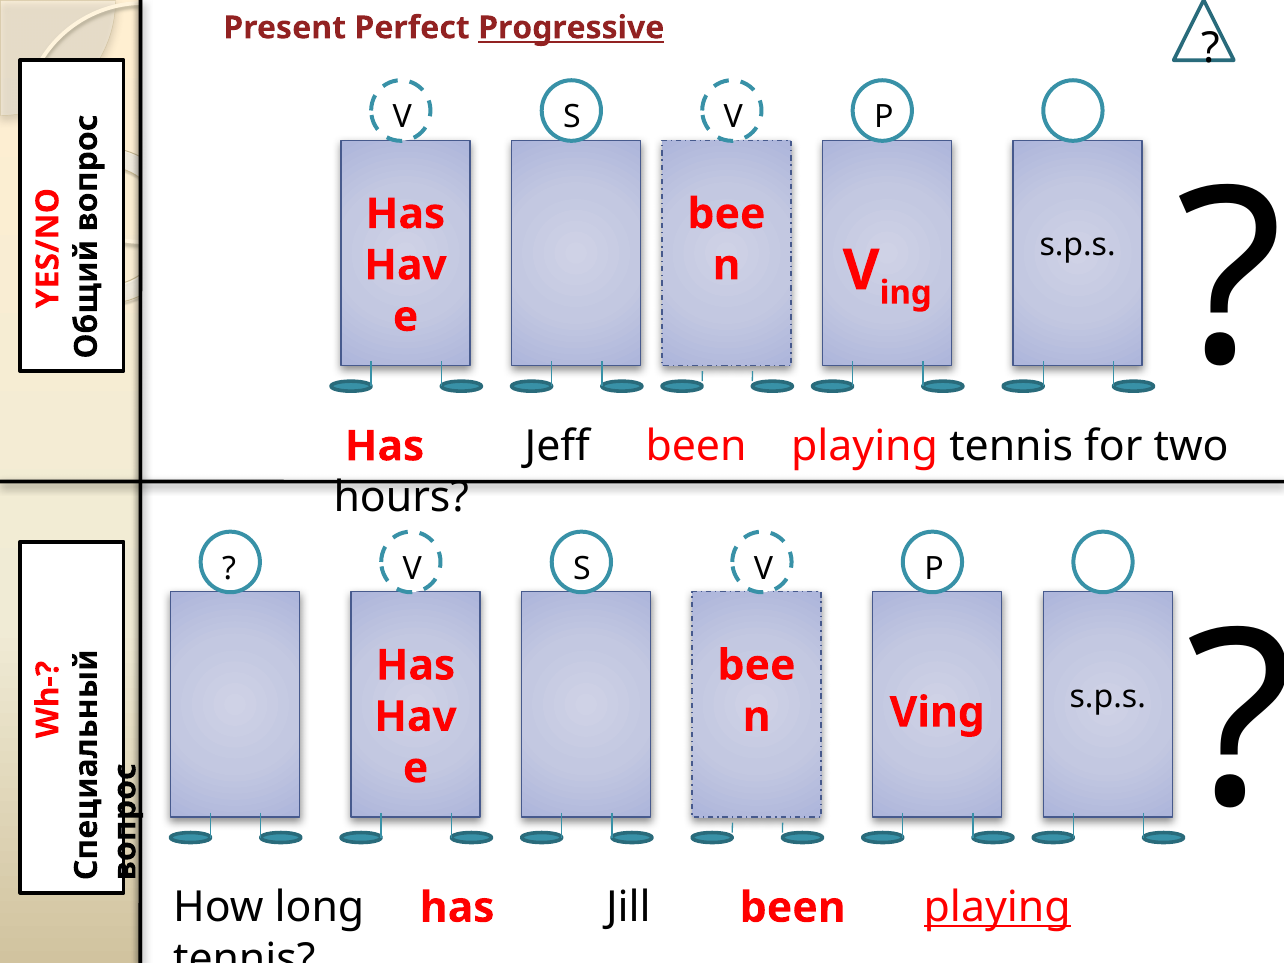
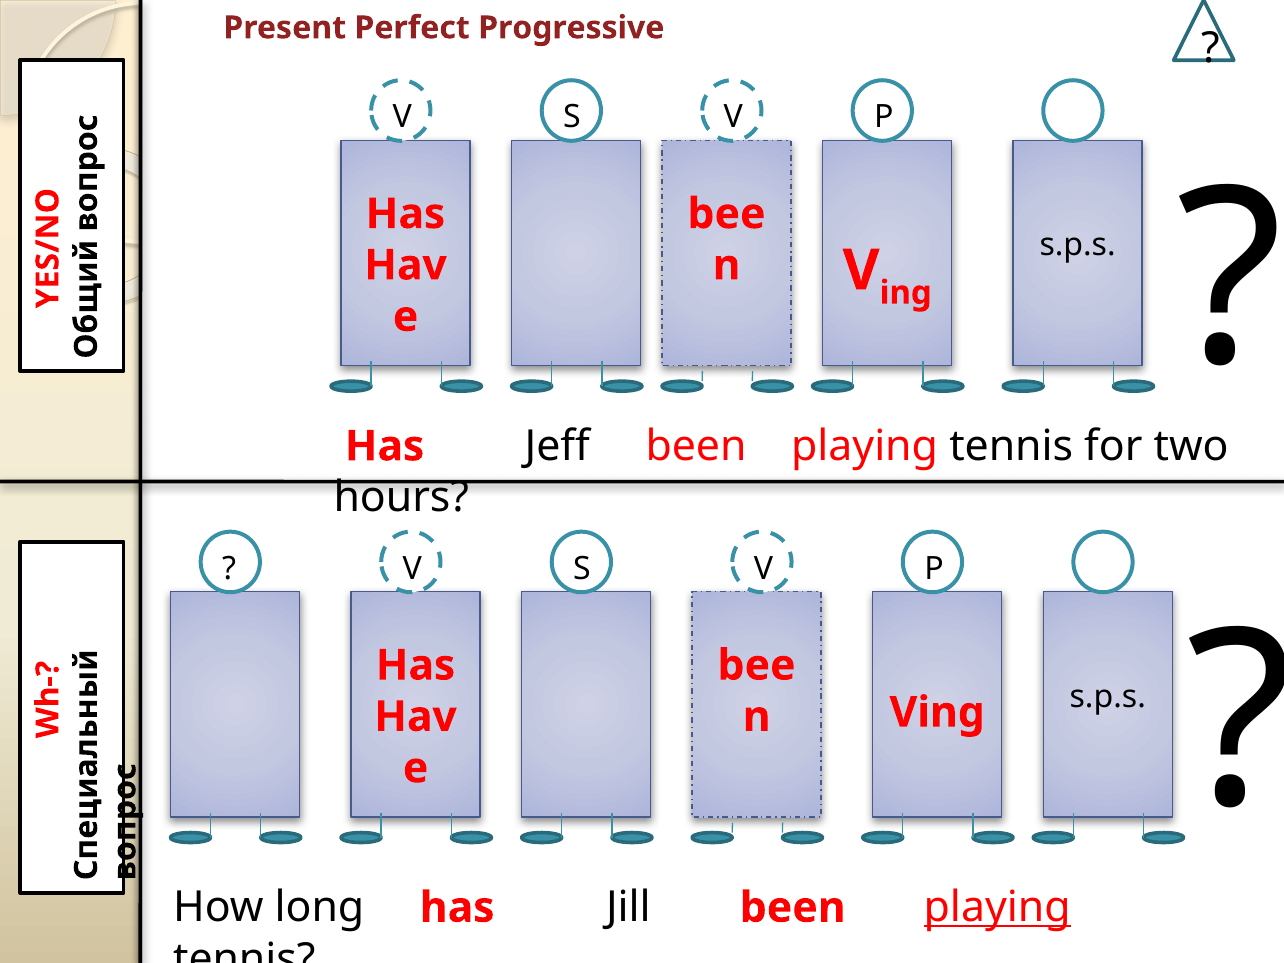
Progressive underline: present -> none (571, 28)
